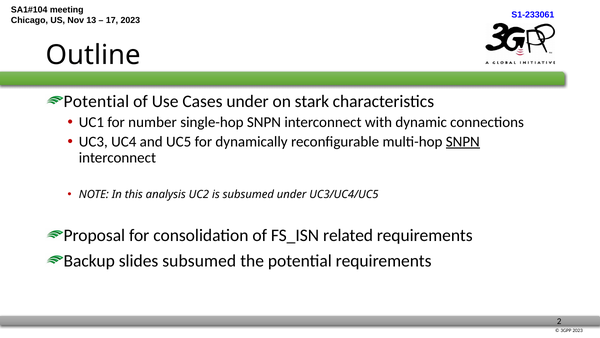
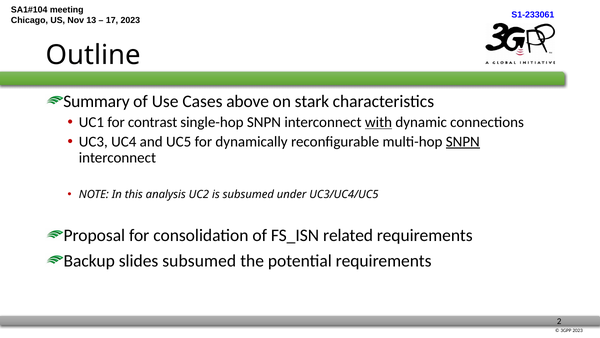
Potential: Potential -> Summary (97, 101)
Cases under: under -> above (248, 101)
number: number -> contrast (153, 122)
with underline: none -> present (378, 122)
